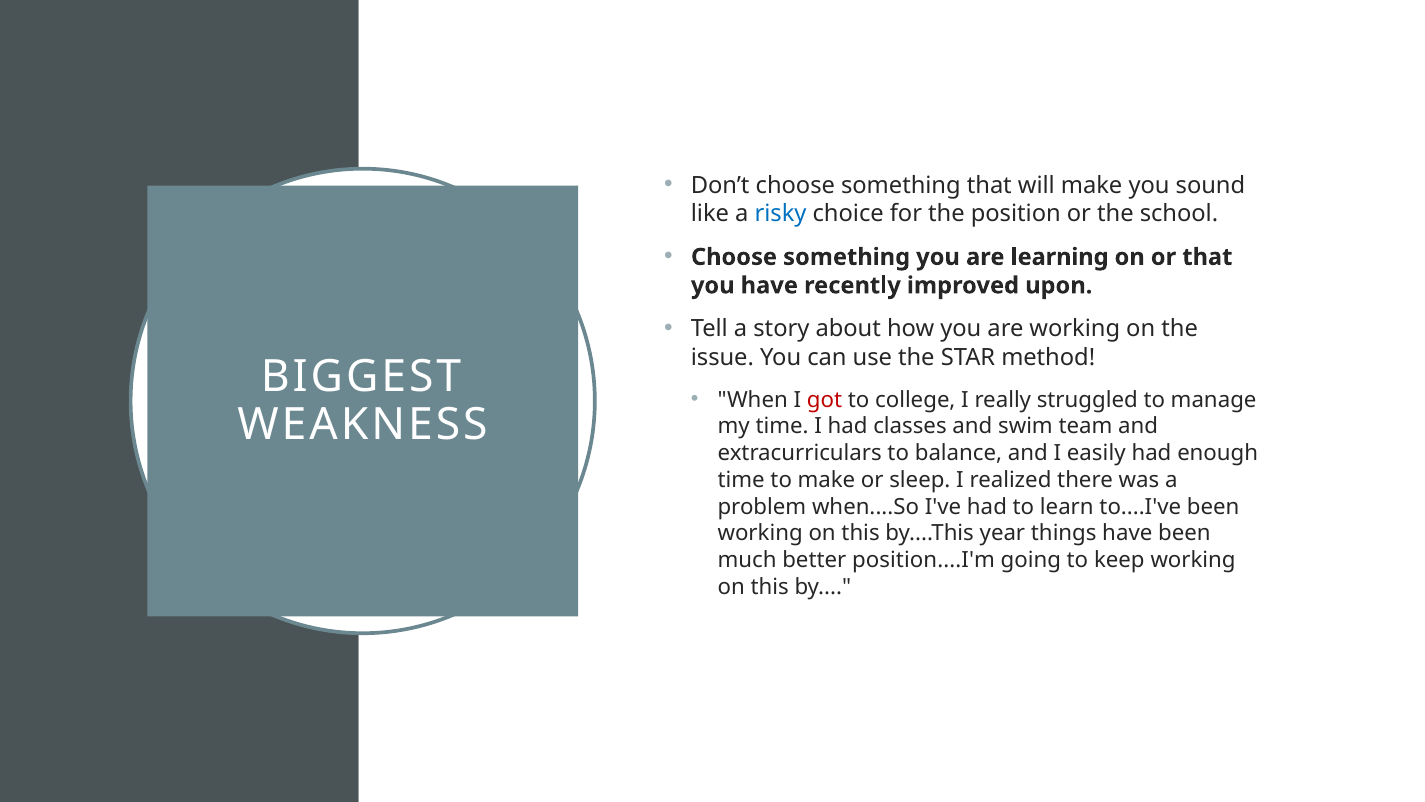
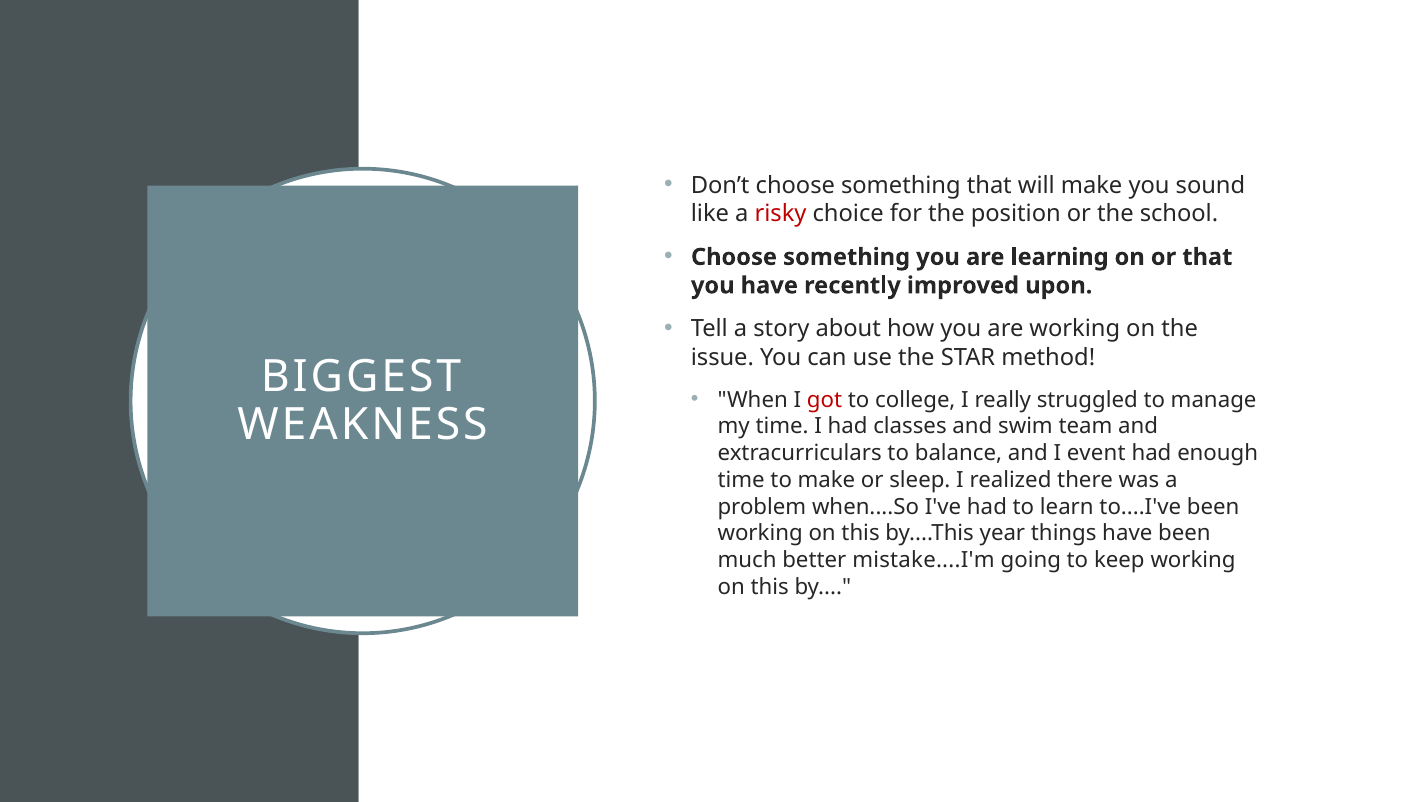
risky colour: blue -> red (781, 214)
easily: easily -> event (1096, 453)
position....I'm: position....I'm -> mistake....I'm (923, 560)
